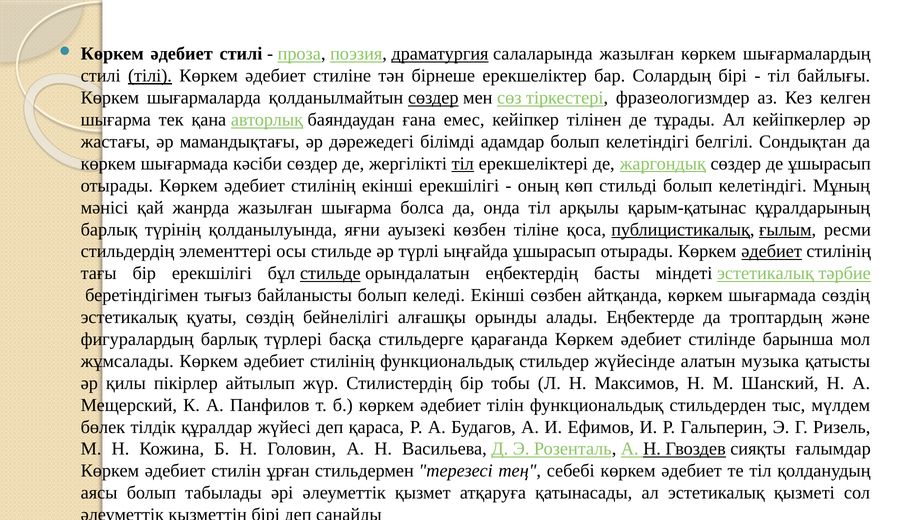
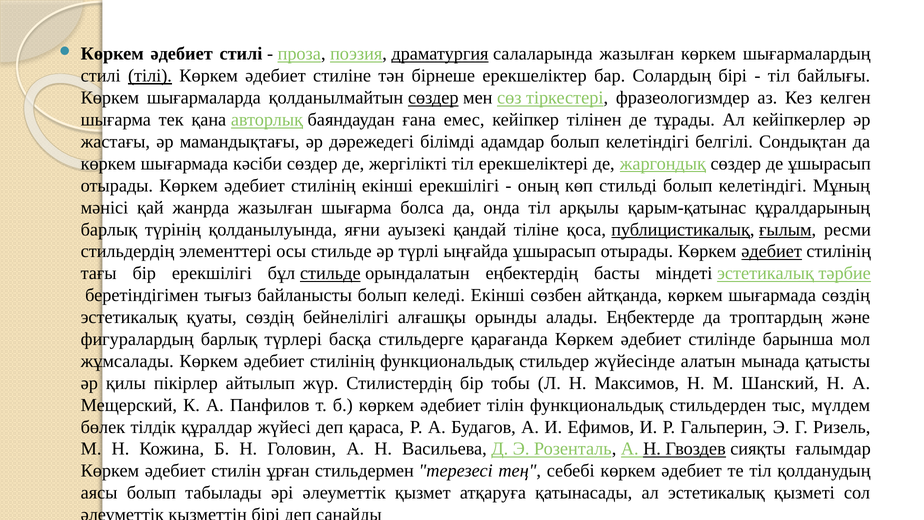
тіл underline: present -> none (463, 164)
көзбен: көзбен -> қандай (480, 229)
музыка: музыка -> мынада (770, 361)
